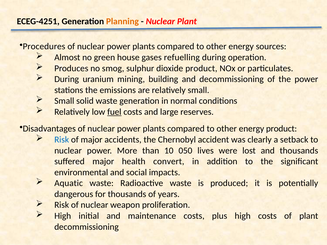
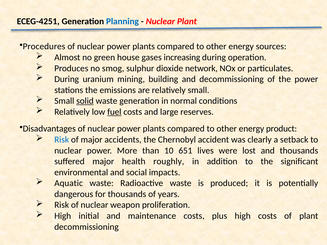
Planning colour: orange -> blue (122, 21)
refuelling: refuelling -> increasing (182, 57)
dioxide product: product -> network (201, 68)
solid underline: none -> present (85, 101)
050: 050 -> 651 (185, 151)
convert: convert -> roughly (169, 162)
